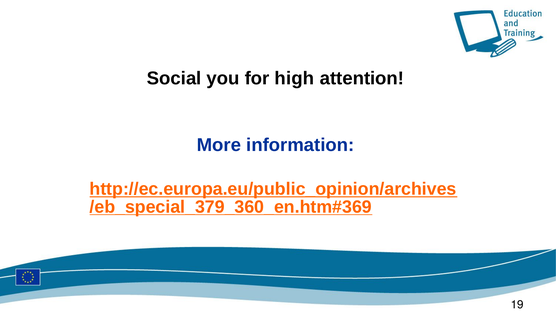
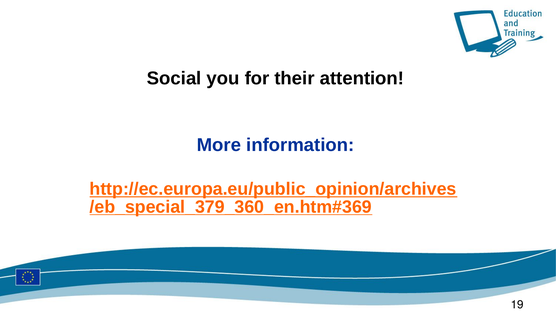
high: high -> their (295, 78)
